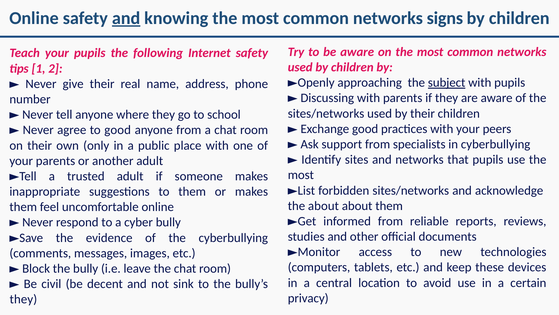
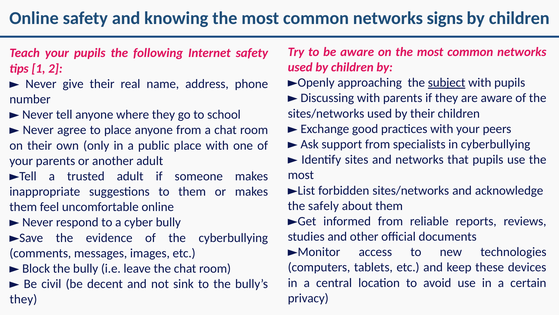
and underline: present -> none (126, 18)
to good: good -> place (118, 130)
the about: about -> safely (323, 205)
